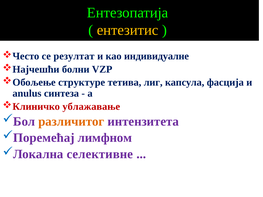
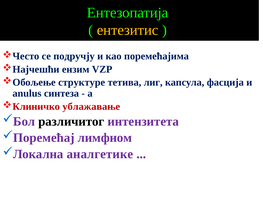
резултат: резултат -> подручју (74, 56)
индивидуалне: индивидуалне -> поремећајима (156, 56)
болни: болни -> ензим (76, 69)
различитог colour: orange -> black (71, 122)
селективне: селективне -> аналгетике (100, 154)
